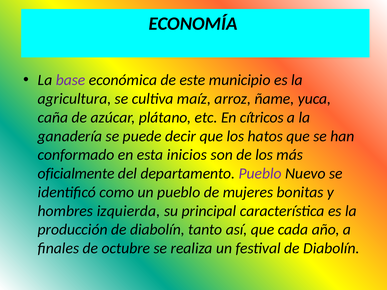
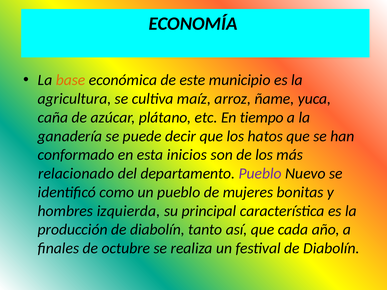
base colour: purple -> orange (71, 80)
cítricos: cítricos -> tiempo (262, 118)
oficialmente: oficialmente -> relacionado (76, 174)
